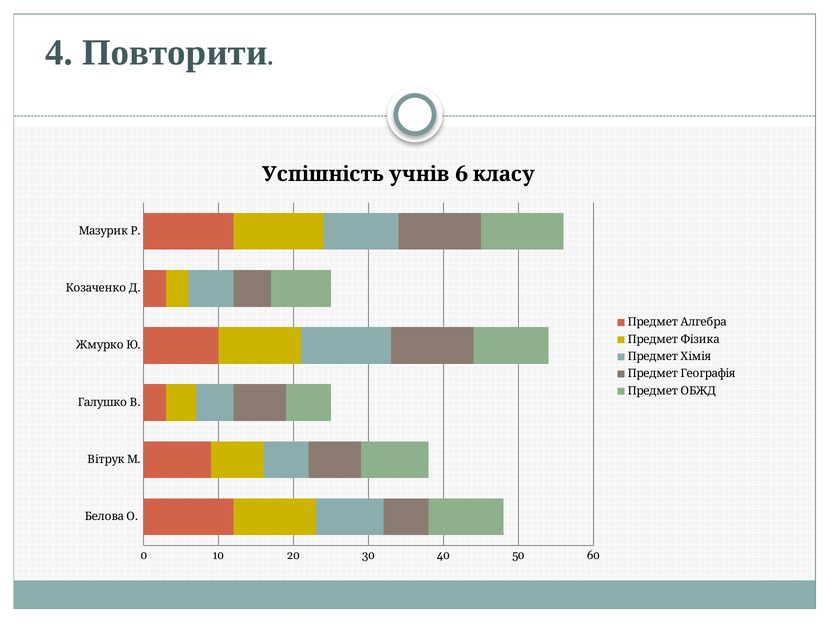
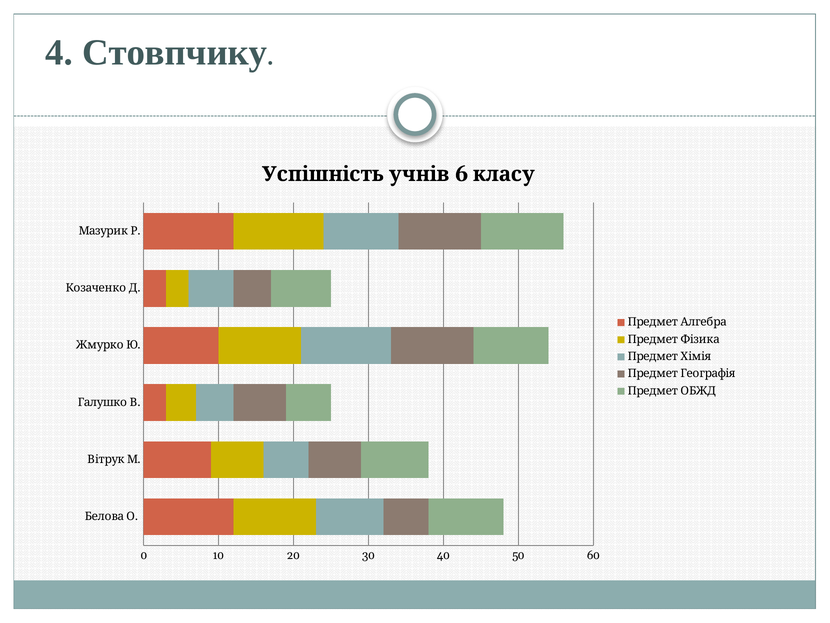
Повторити: Повторити -> Стовпчику (175, 52)
